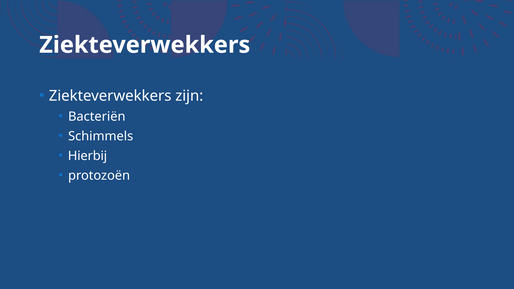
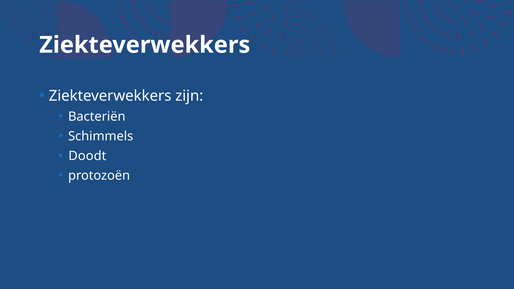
Hierbij: Hierbij -> Doodt (87, 156)
